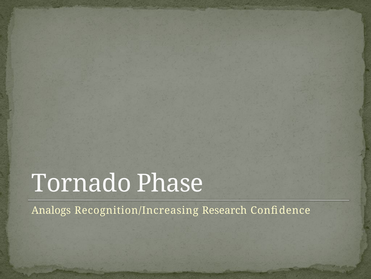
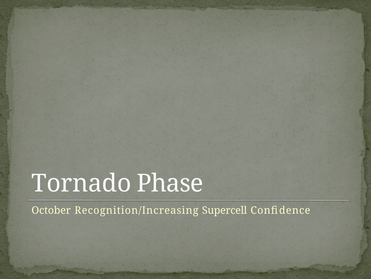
Analogs: Analogs -> October (51, 210)
Research: Research -> Supercell (225, 210)
